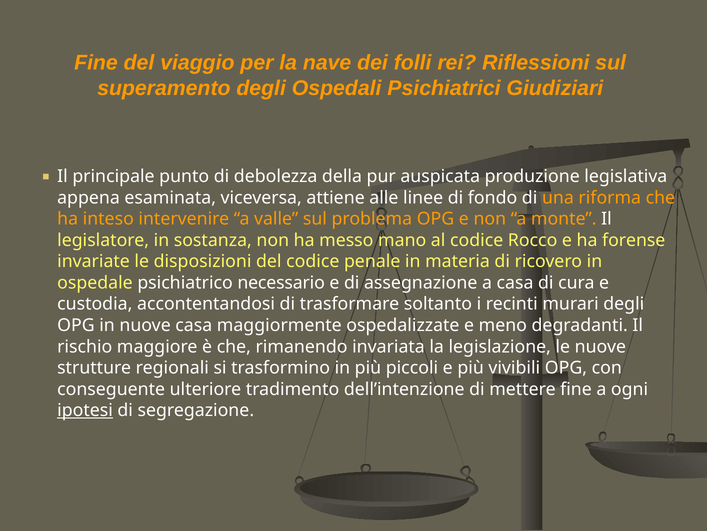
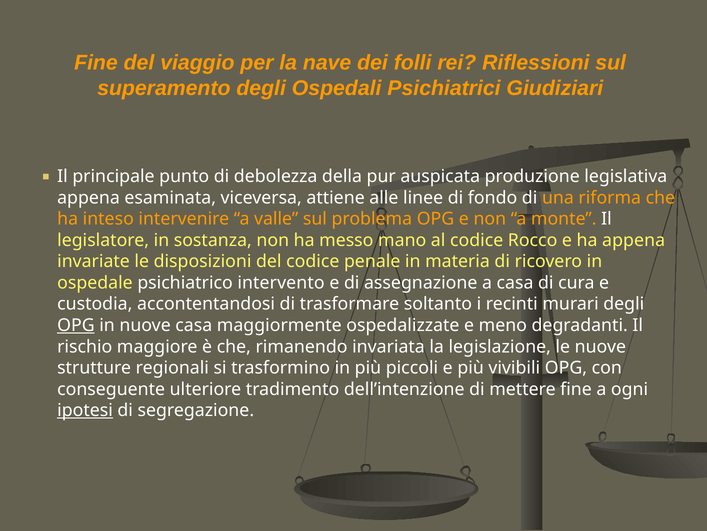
ha forense: forense -> appena (634, 240)
necessario: necessario -> intervento (281, 283)
OPG underline: none -> present (76, 325)
